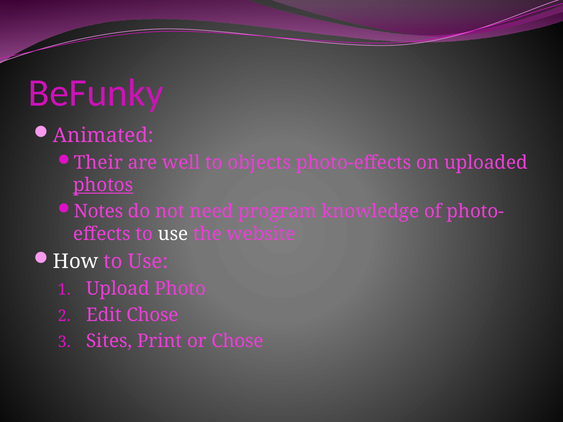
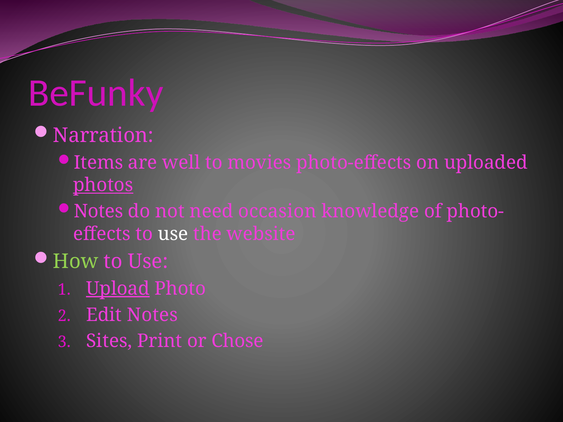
Animated: Animated -> Narration (103, 136)
Their: Their -> Items (98, 163)
objects: objects -> movies (259, 163)
program: program -> occasion (277, 211)
How colour: white -> light green (76, 262)
Upload underline: none -> present (118, 289)
Edit Chose: Chose -> Notes (152, 315)
